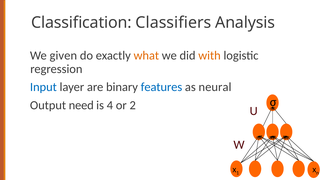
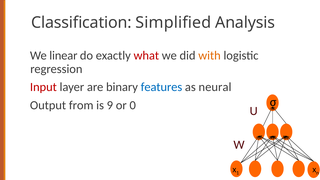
Classifiers: Classifiers -> Simplified (173, 23)
given: given -> linear (63, 56)
what colour: orange -> red (146, 56)
Input colour: blue -> red (43, 87)
need: need -> from (81, 105)
4: 4 -> 9 (110, 105)
2: 2 -> 0 (133, 105)
